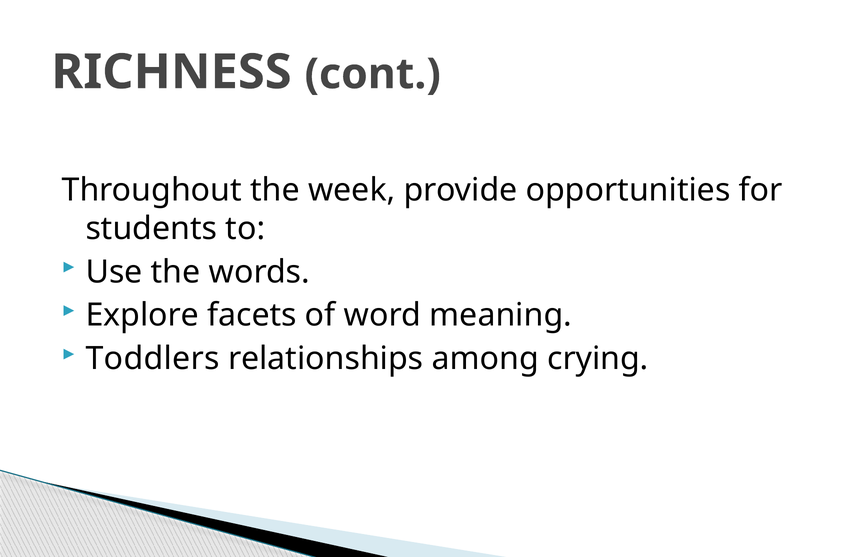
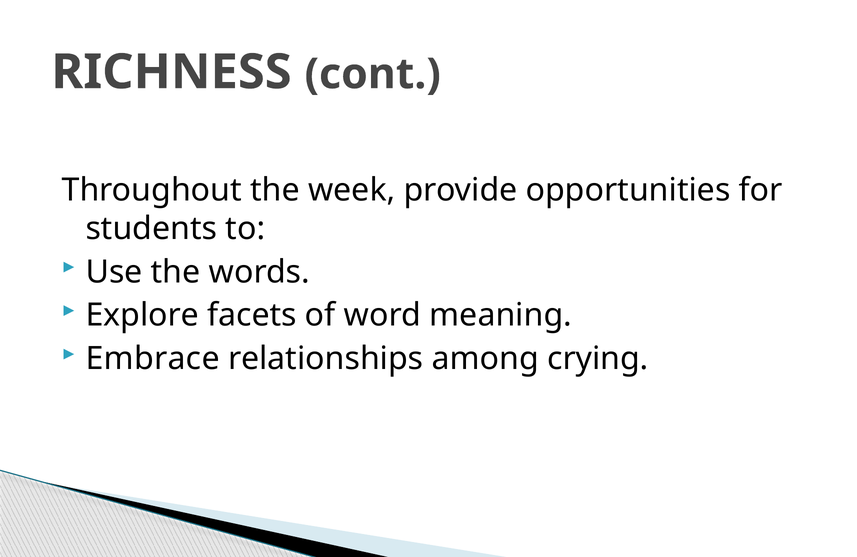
Toddlers: Toddlers -> Embrace (153, 359)
